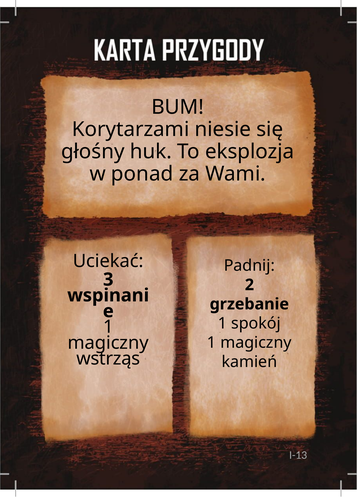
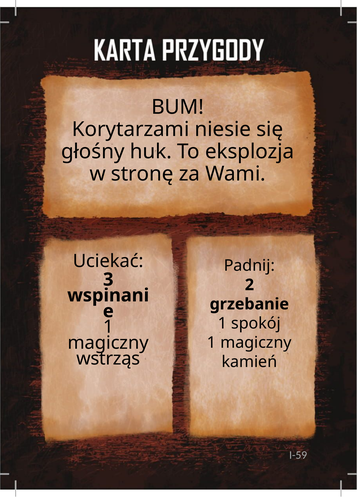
ponad: ponad -> stronę (142, 174)
I-13: I-13 -> I-59 (298, 455)
